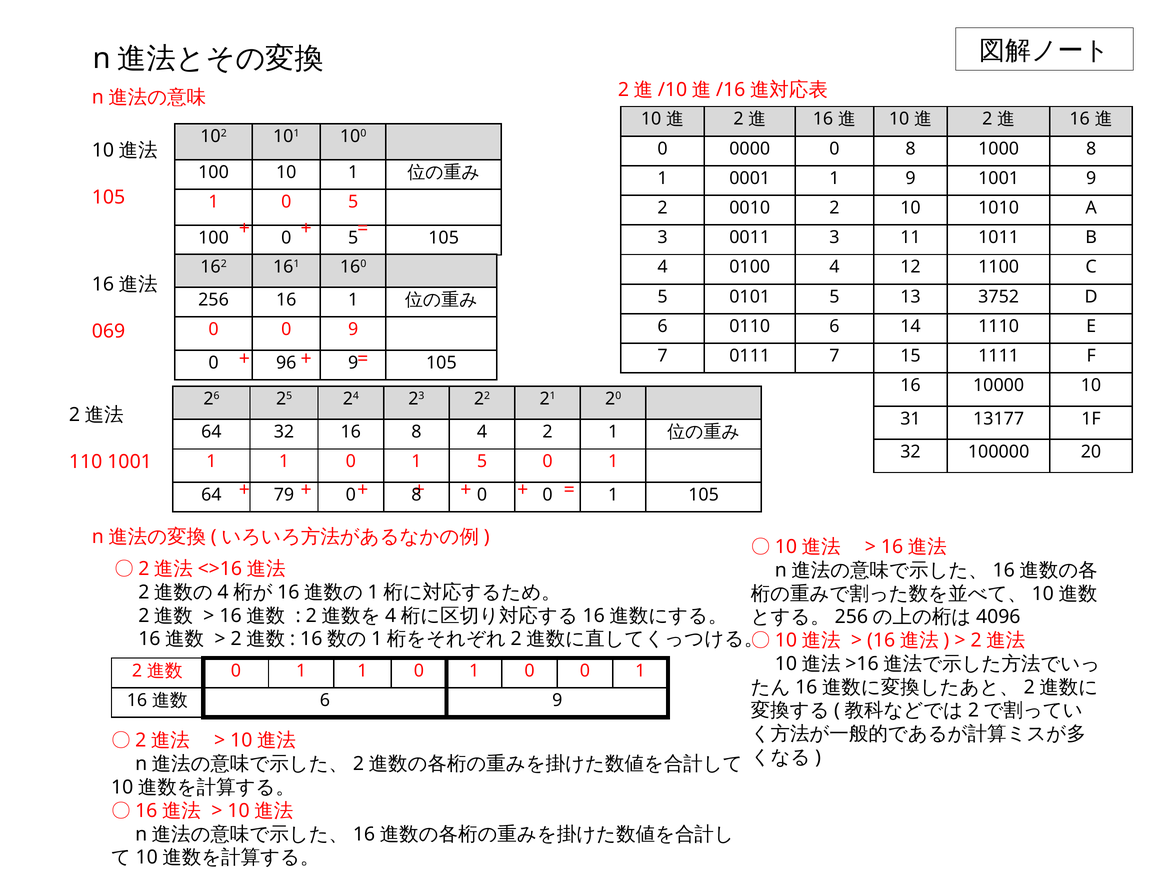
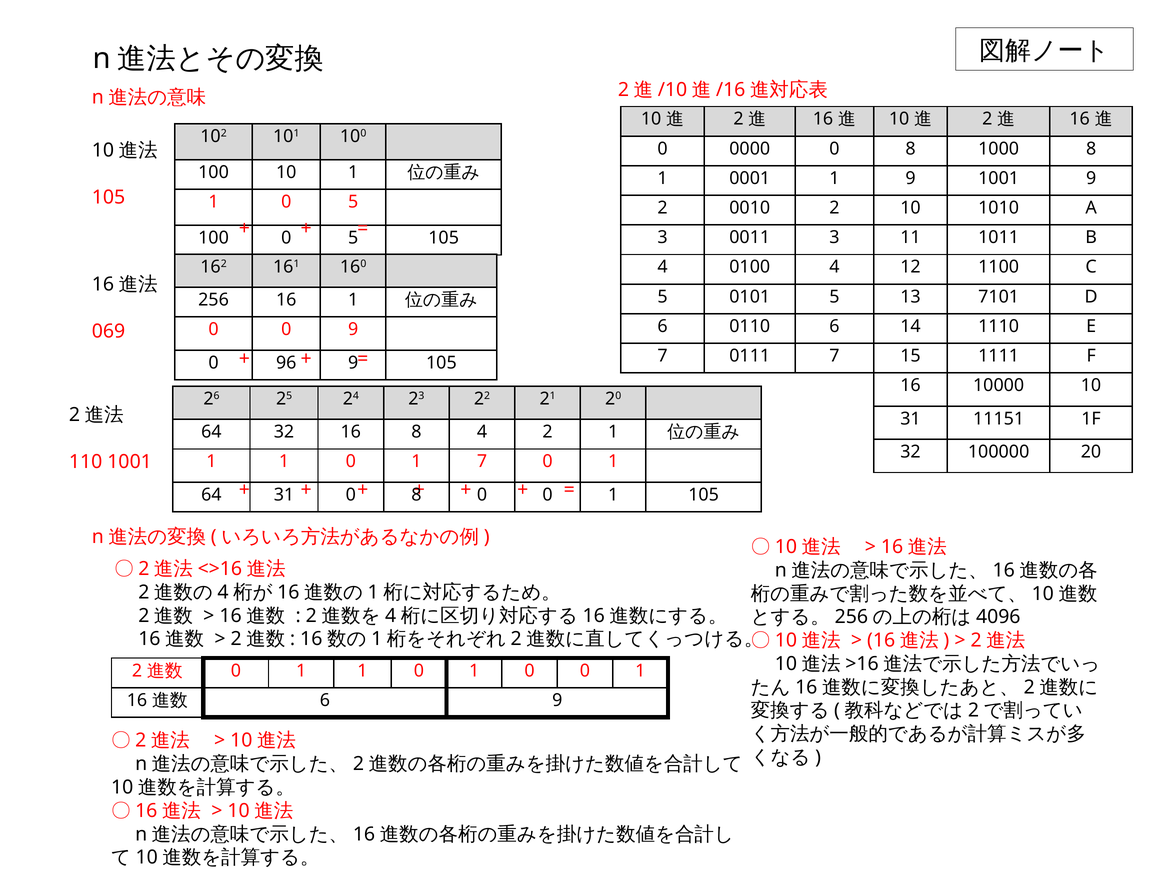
3752: 3752 -> 7101 (999, 297)
13177: 13177 -> 11151 (999, 419)
1 5: 5 -> 7 (482, 461)
64 79: 79 -> 31 (284, 495)
